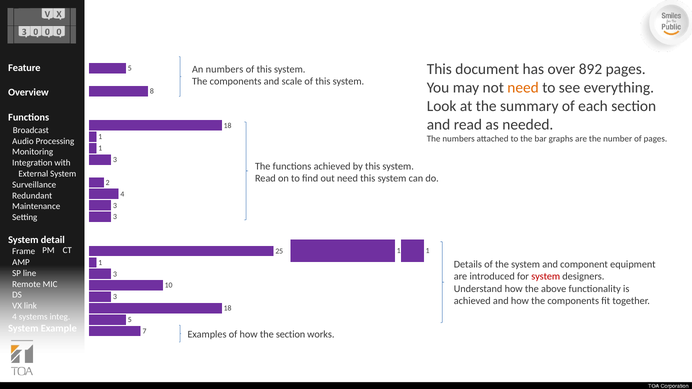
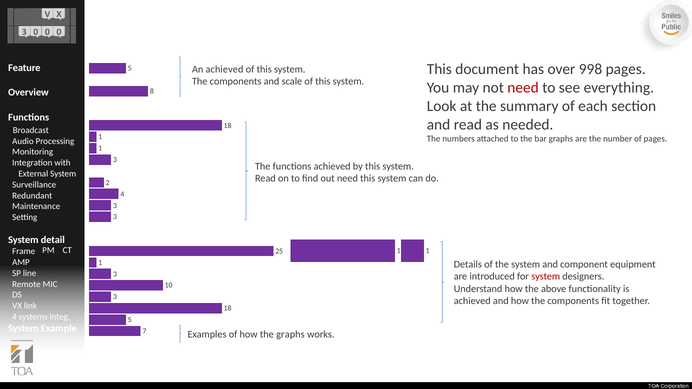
892: 892 -> 998 (591, 69)
An numbers: numbers -> achieved (225, 69)
need colour: orange -> red (523, 88)
the section: section -> graphs (290, 335)
